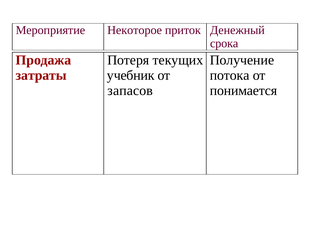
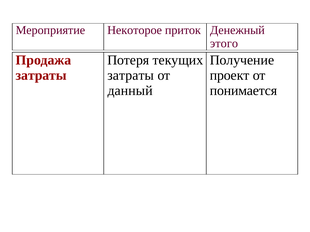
срока: срока -> этого (224, 44)
учебник: учебник -> затраты (131, 75)
потока: потока -> проект (230, 75)
запасов: запасов -> данный (130, 91)
